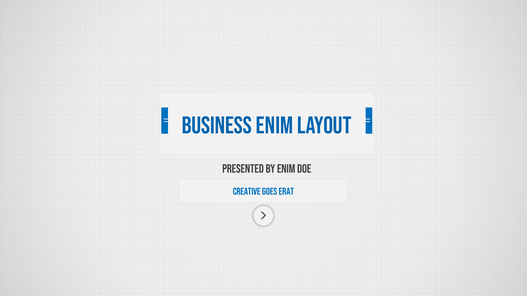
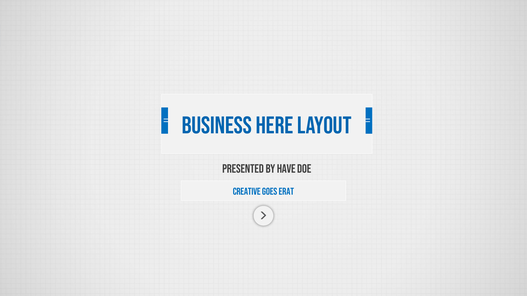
BUSINESS ENIM: ENIM -> HERE (275, 126)
BY ENIM: ENIM -> HAVE (286, 169)
